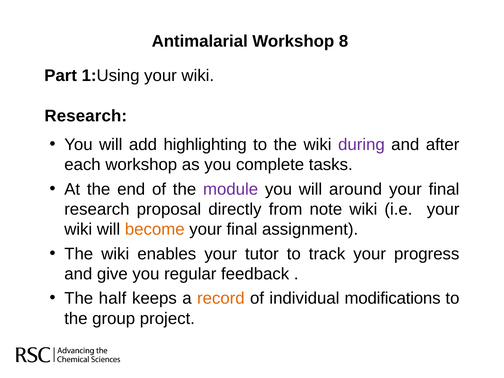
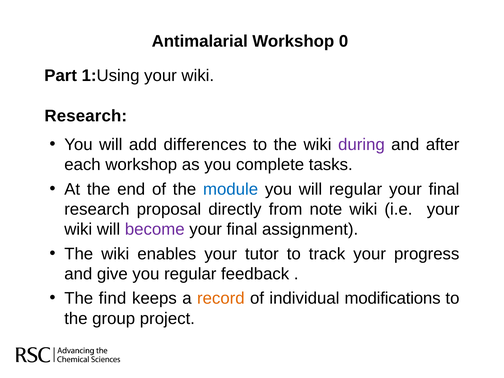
8: 8 -> 0 (344, 41)
highlighting: highlighting -> differences (205, 145)
module colour: purple -> blue (231, 189)
will around: around -> regular (356, 189)
become colour: orange -> purple (155, 229)
half: half -> find (113, 298)
